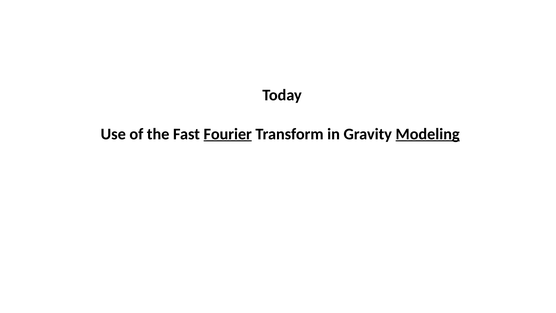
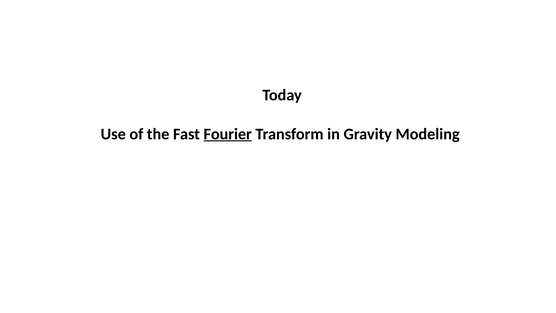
Modeling underline: present -> none (428, 134)
